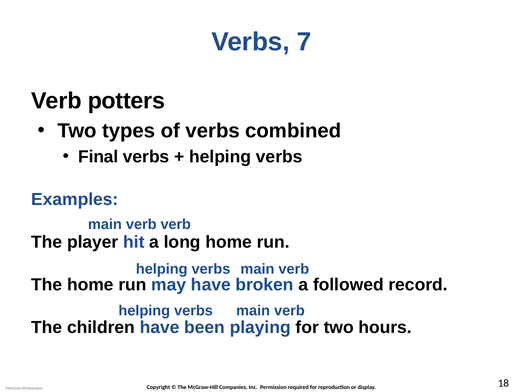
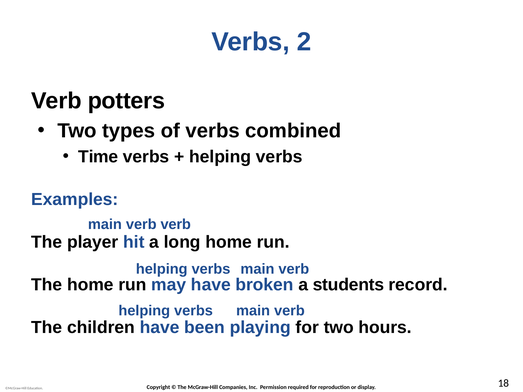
7: 7 -> 2 (304, 42)
Final: Final -> Time (98, 157)
followed: followed -> students (348, 285)
